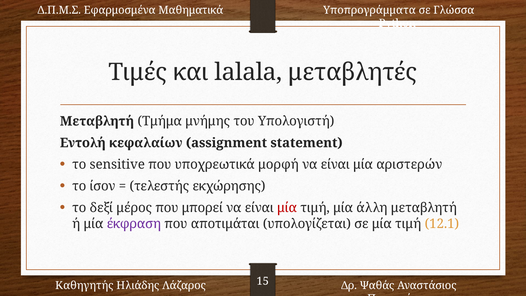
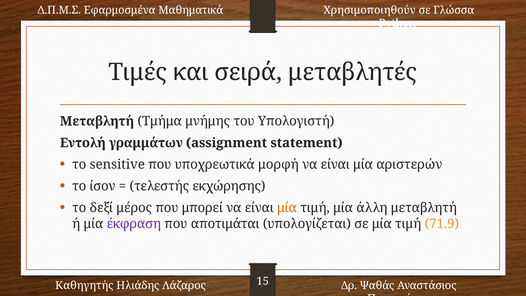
Υποπρογράμματα: Υποπρογράμματα -> Χρησιμοποιηθούν (369, 10)
lalala: lalala -> σειρά (248, 72)
κεφαλαίων: κεφαλαίων -> γραμμάτων (146, 143)
μία colour: red -> orange (287, 208)
12.1: 12.1 -> 71.9 (442, 224)
